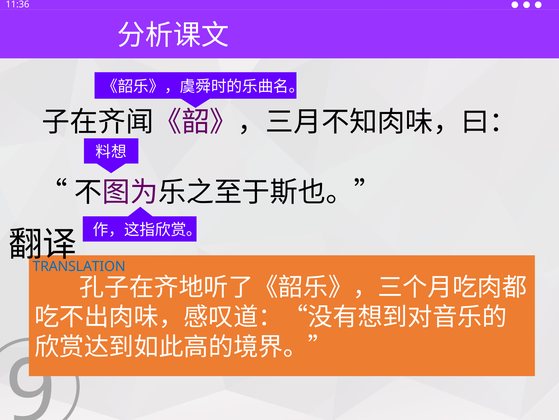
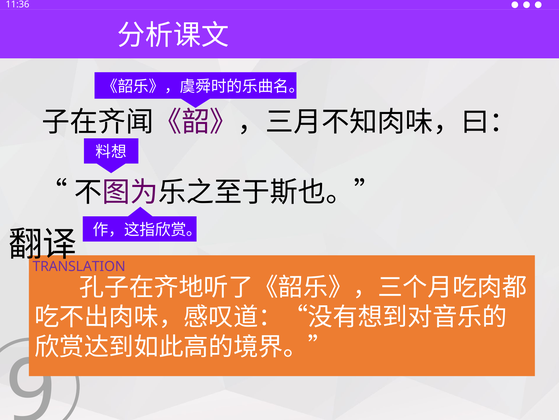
TRANSLATION colour: blue -> purple (79, 266)
